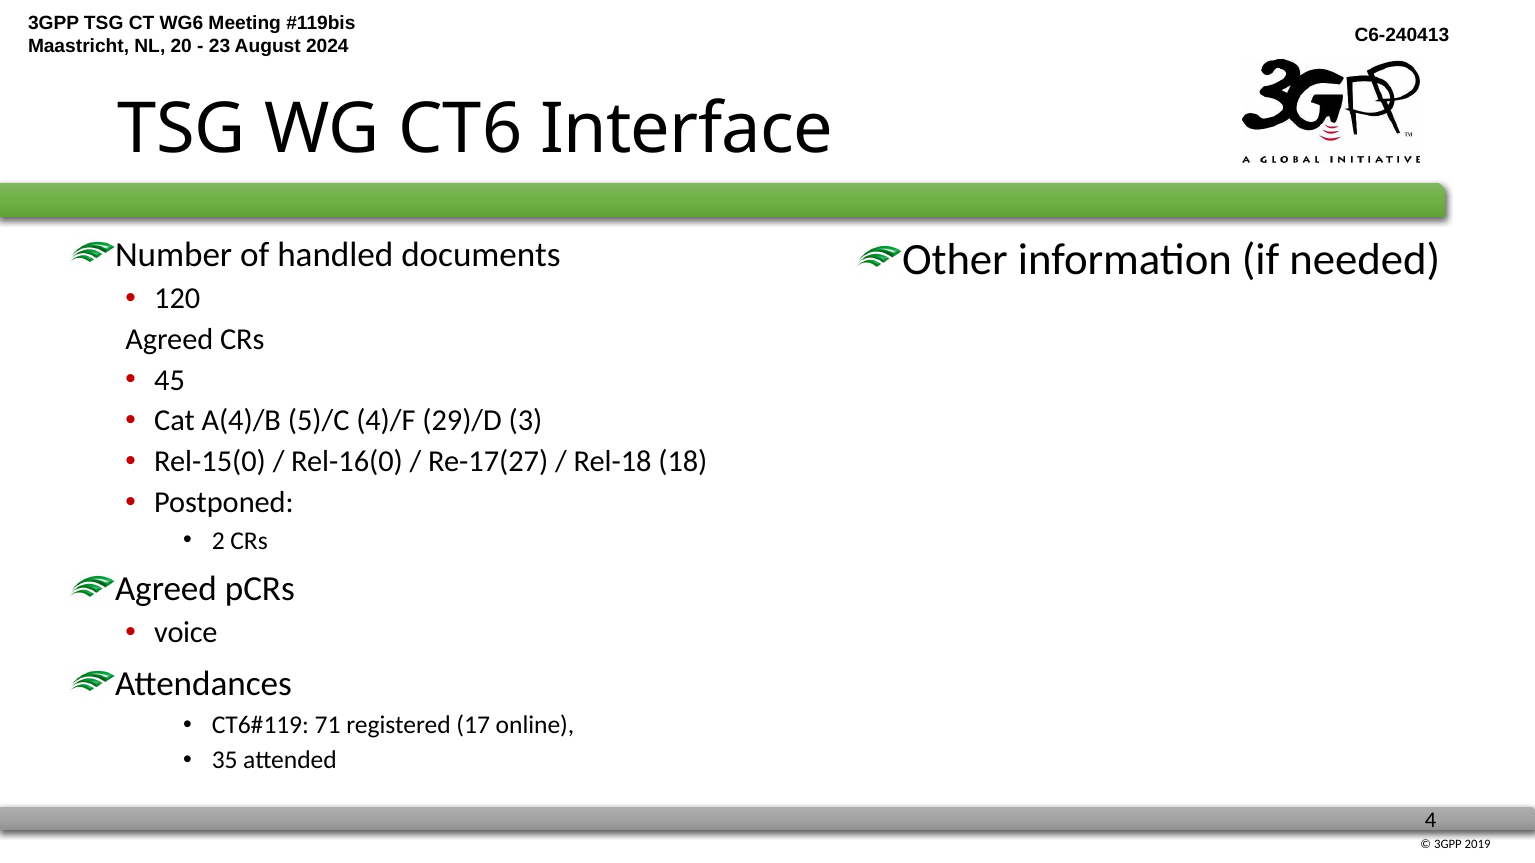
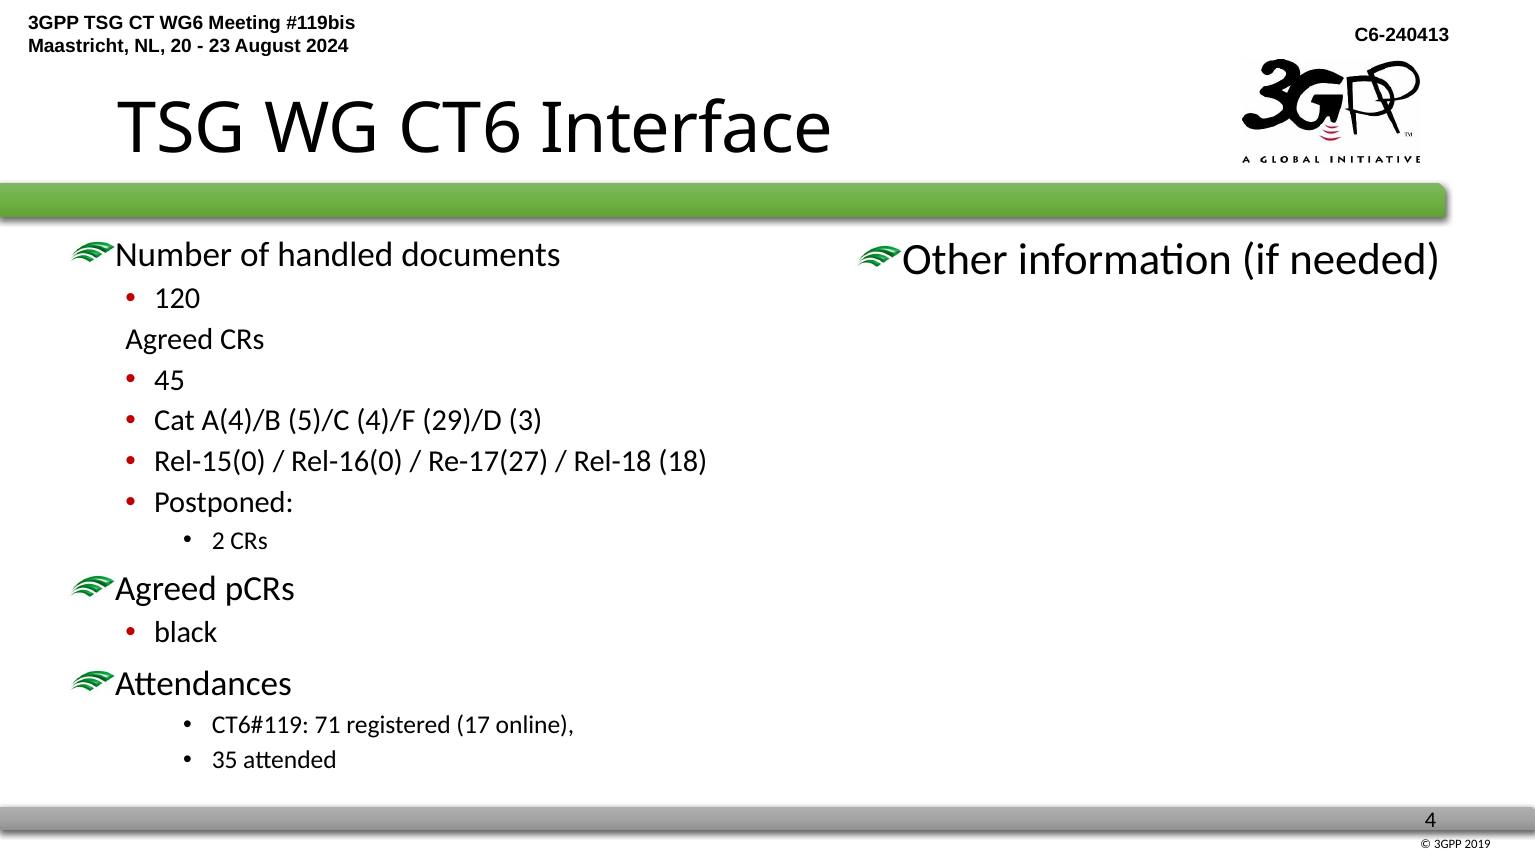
voice: voice -> black (186, 633)
